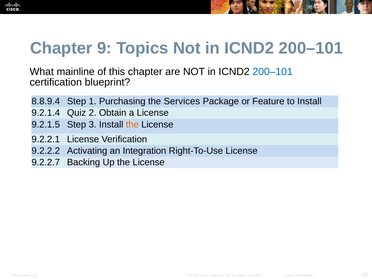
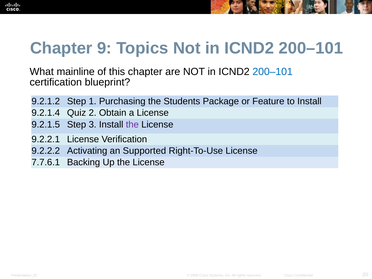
8.8.9.4: 8.8.9.4 -> 9.2.1.2 (46, 101)
Services: Services -> Students (182, 101)
the colour: orange -> purple (132, 124)
Integration: Integration -> Supported (144, 151)
9.2.2.7: 9.2.2.7 -> 7.7.6.1 (46, 162)
